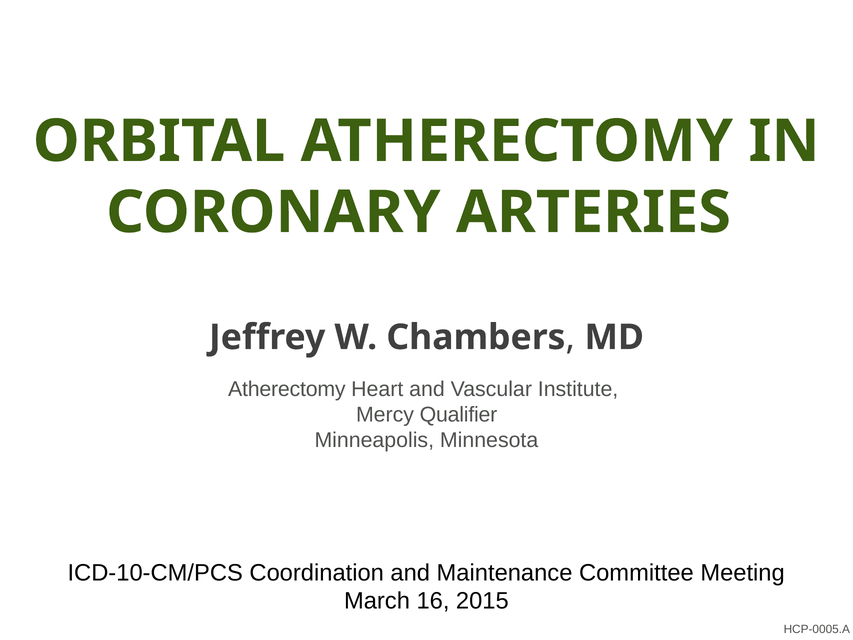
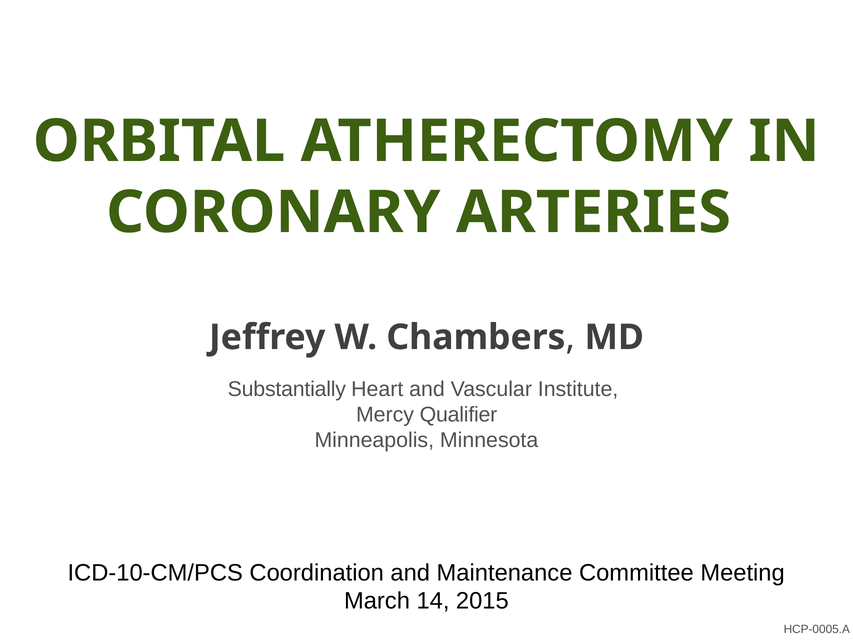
Atherectomy: Atherectomy -> Substantially (287, 389)
16: 16 -> 14 (433, 601)
